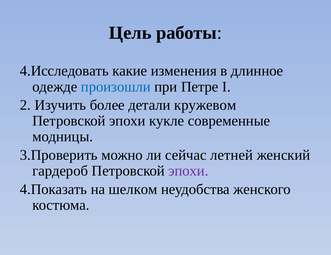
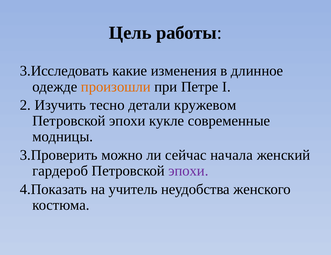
4.Исследовать: 4.Исследовать -> 3.Исследовать (64, 71)
произошли colour: blue -> orange (116, 87)
более: более -> тесно (107, 105)
летней: летней -> начала (232, 156)
шелком: шелком -> учитель (133, 190)
